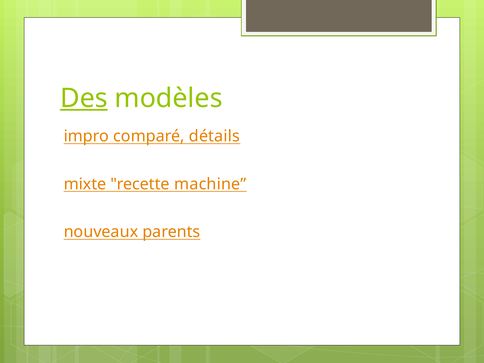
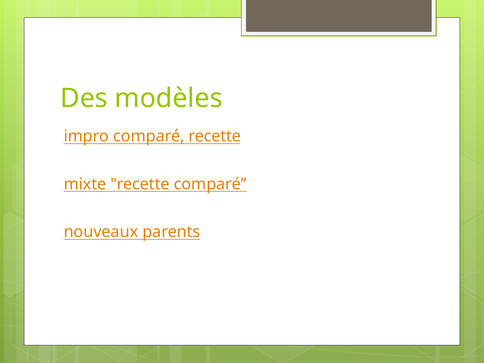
Des underline: present -> none (84, 98)
comparé détails: détails -> recette (215, 136)
recette machine: machine -> comparé (210, 184)
